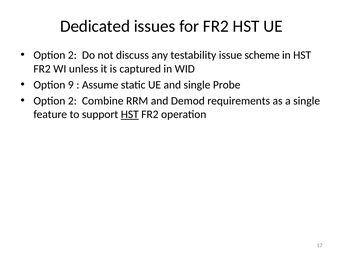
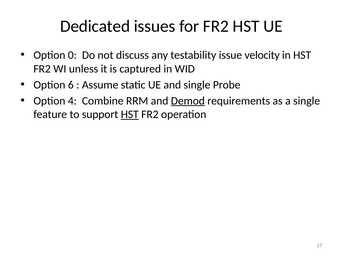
2: 2 -> 0 (72, 55)
scheme: scheme -> velocity (262, 55)
9: 9 -> 6 (71, 85)
2: 2 -> 4 (72, 101)
Demod underline: none -> present (188, 101)
